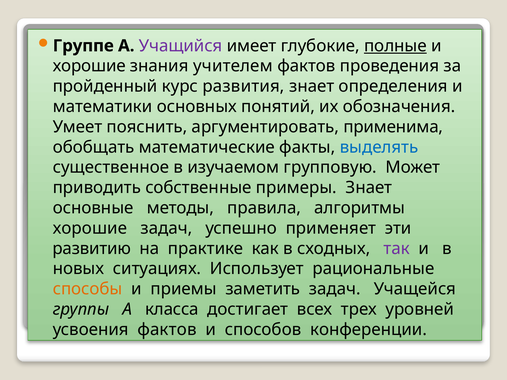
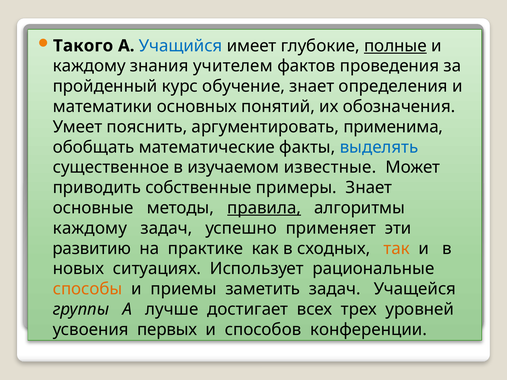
Группе: Группе -> Такого (83, 46)
Учащийся colour: purple -> blue (181, 46)
хорошие: хорошие -> каждому (89, 66)
развития: развития -> обучение (244, 86)
групповую: групповую -> известные (330, 167)
правила underline: none -> present (264, 208)
хорошие: хорошие -> каждому (90, 228)
так colour: purple -> orange (397, 249)
класса: класса -> лучше (172, 309)
усвоения фактов: фактов -> первых (167, 330)
